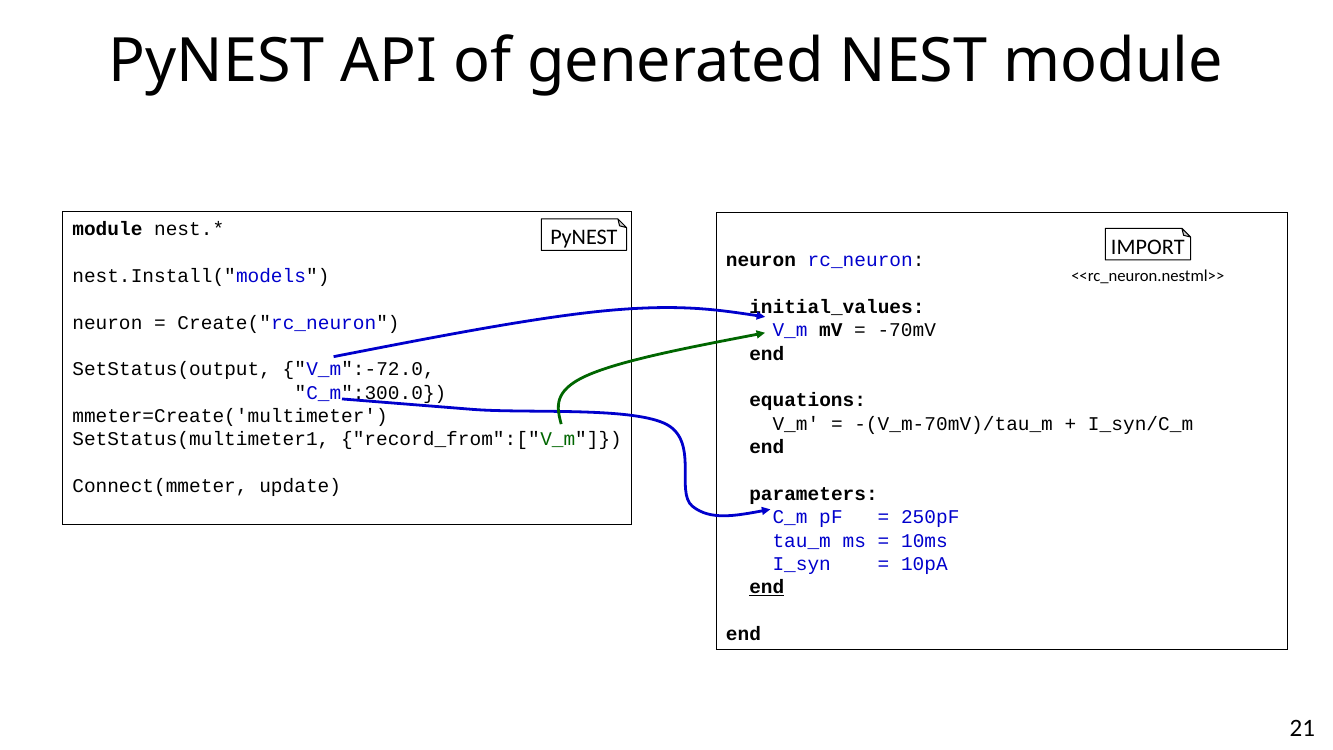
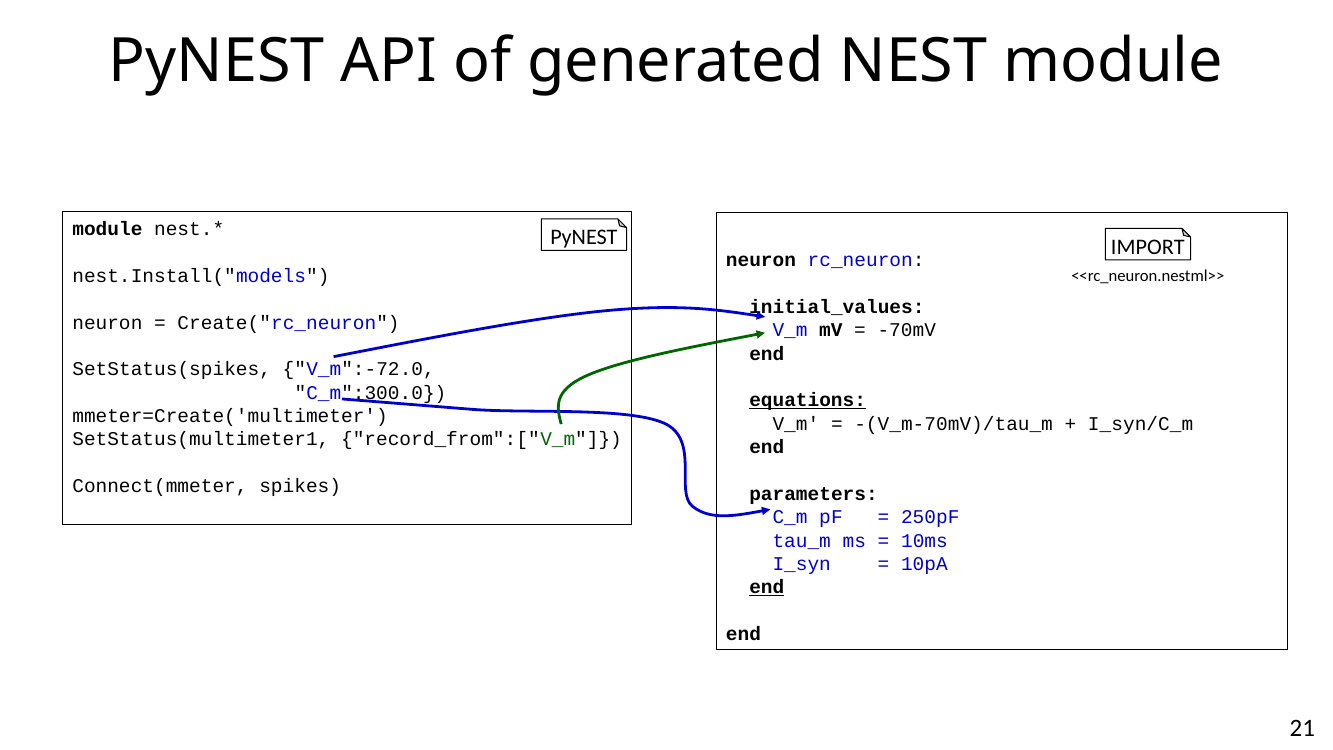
SetStatus(output: SetStatus(output -> SetStatus(spikes (172, 369)
equations underline: none -> present (808, 400)
update: update -> spikes (300, 486)
